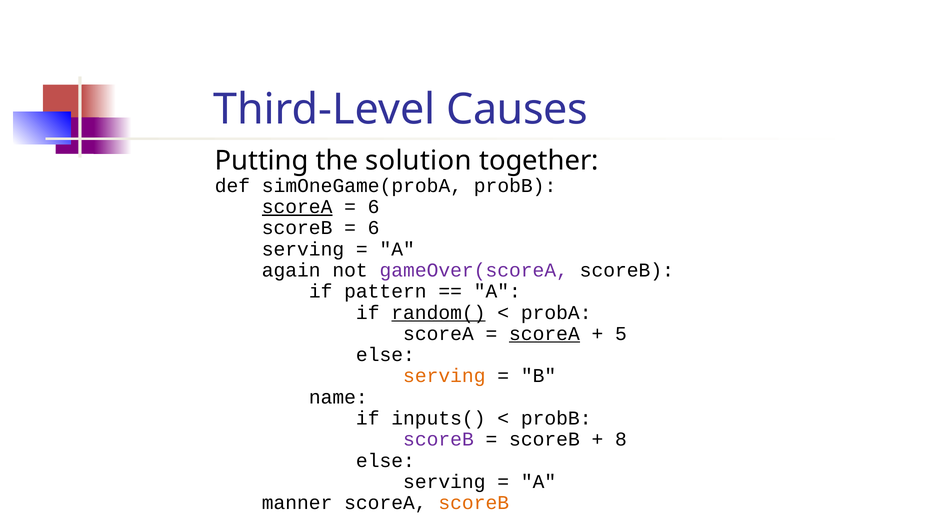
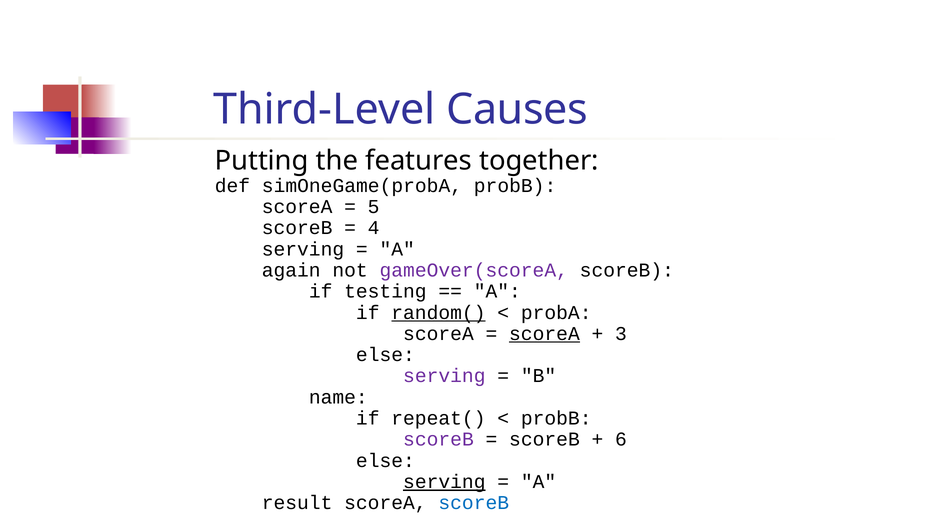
solution: solution -> features (419, 160)
scoreA underline: present -> none (297, 207)
6: 6 -> 5 (374, 207)
6: 6 -> 4 (374, 228)
pattern: pattern -> testing (385, 291)
5: 5 -> 3 (621, 334)
serving colour: orange -> purple (444, 376)
inputs(: inputs( -> repeat( (438, 418)
8: 8 -> 6 (621, 439)
serving underline: none -> present (444, 482)
manner: manner -> result (297, 503)
scoreB colour: orange -> blue (474, 503)
